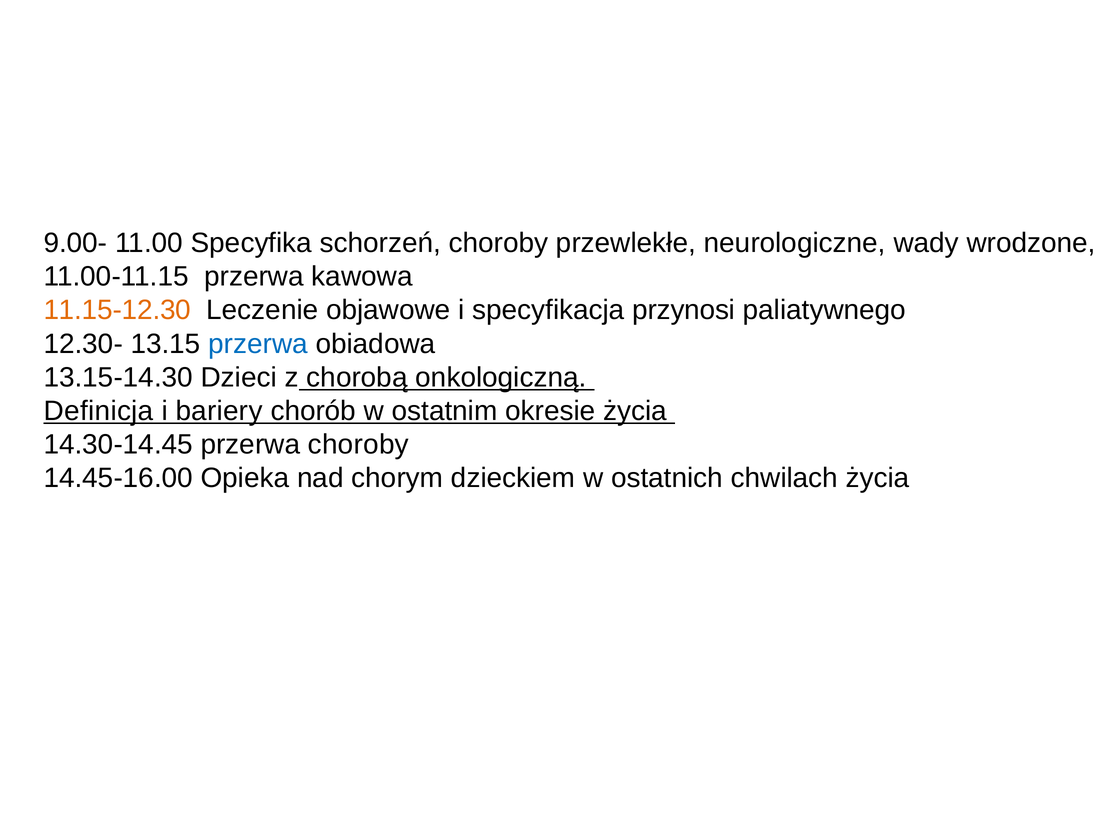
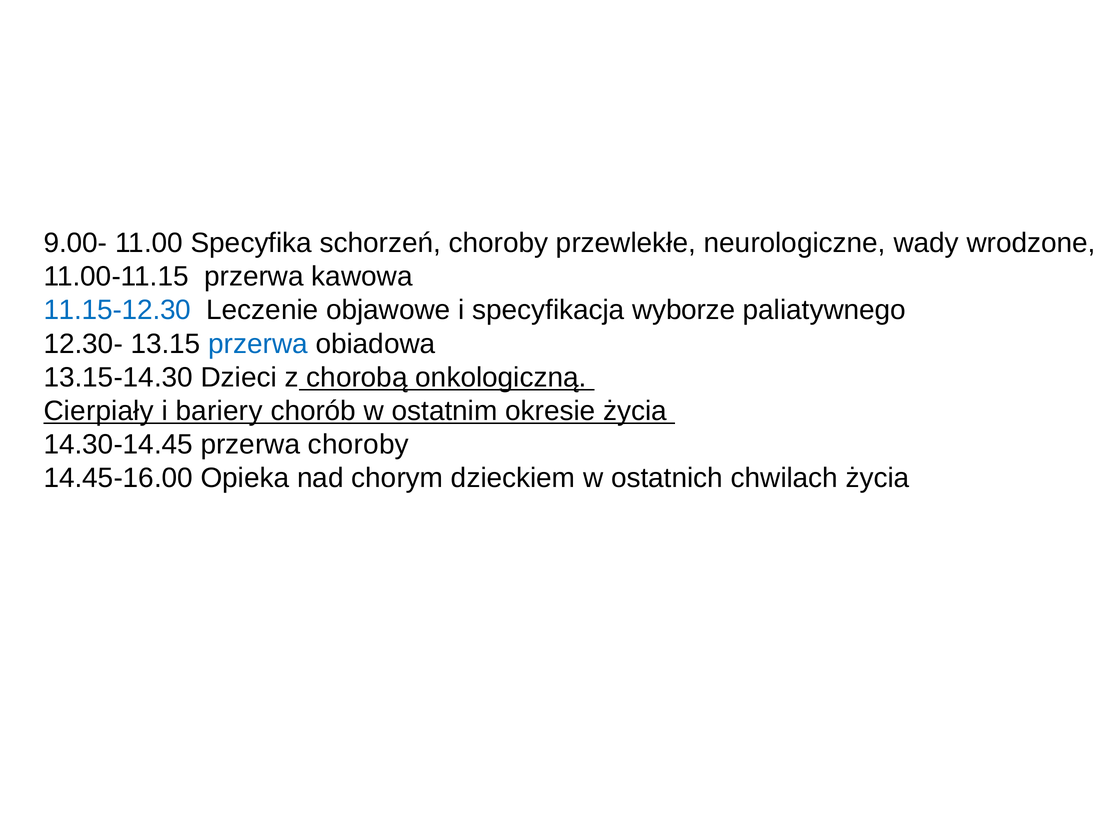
11.15-12.30 colour: orange -> blue (117, 310)
przynosi: przynosi -> wyborze (684, 310)
Definicja: Definicja -> Cierpiały (99, 411)
